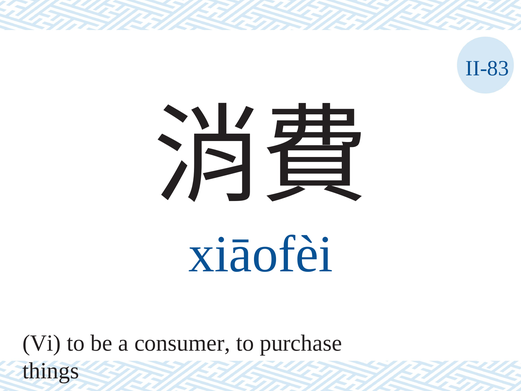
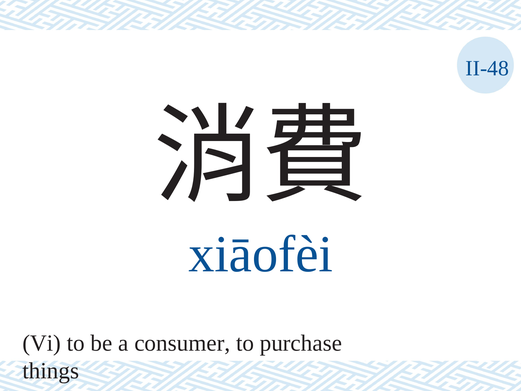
II-83: II-83 -> II-48 (487, 68)
